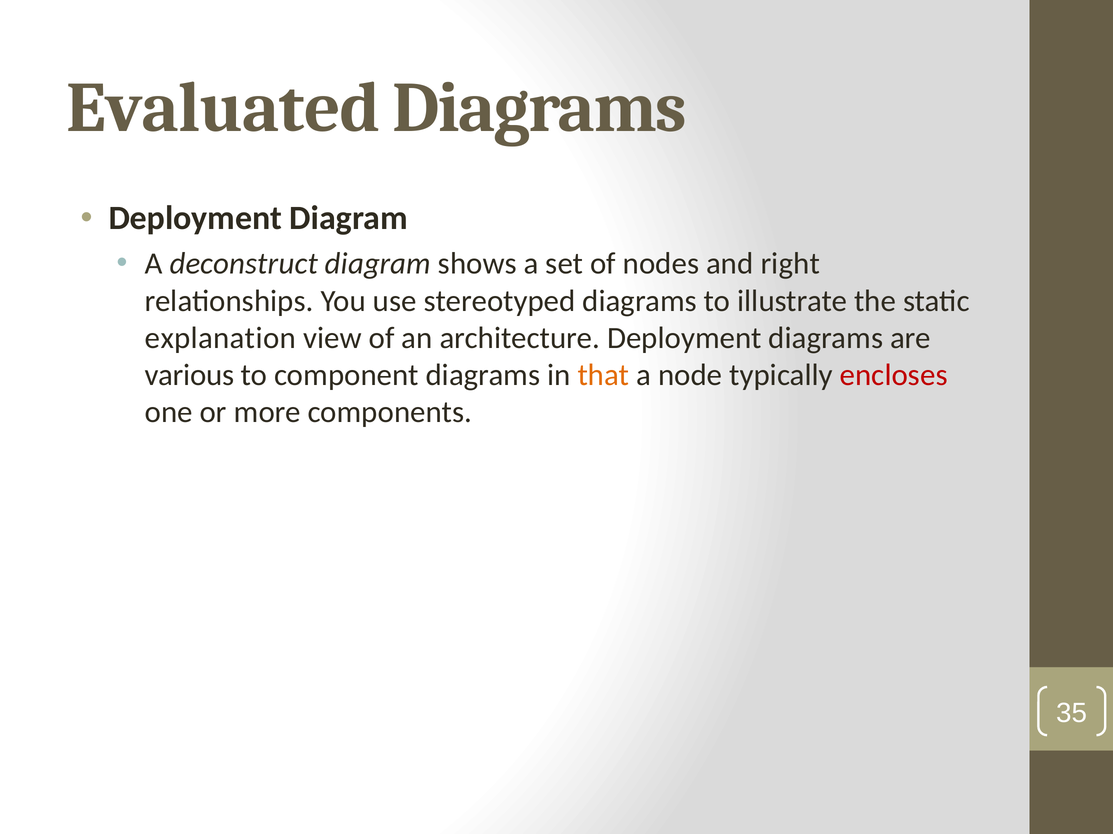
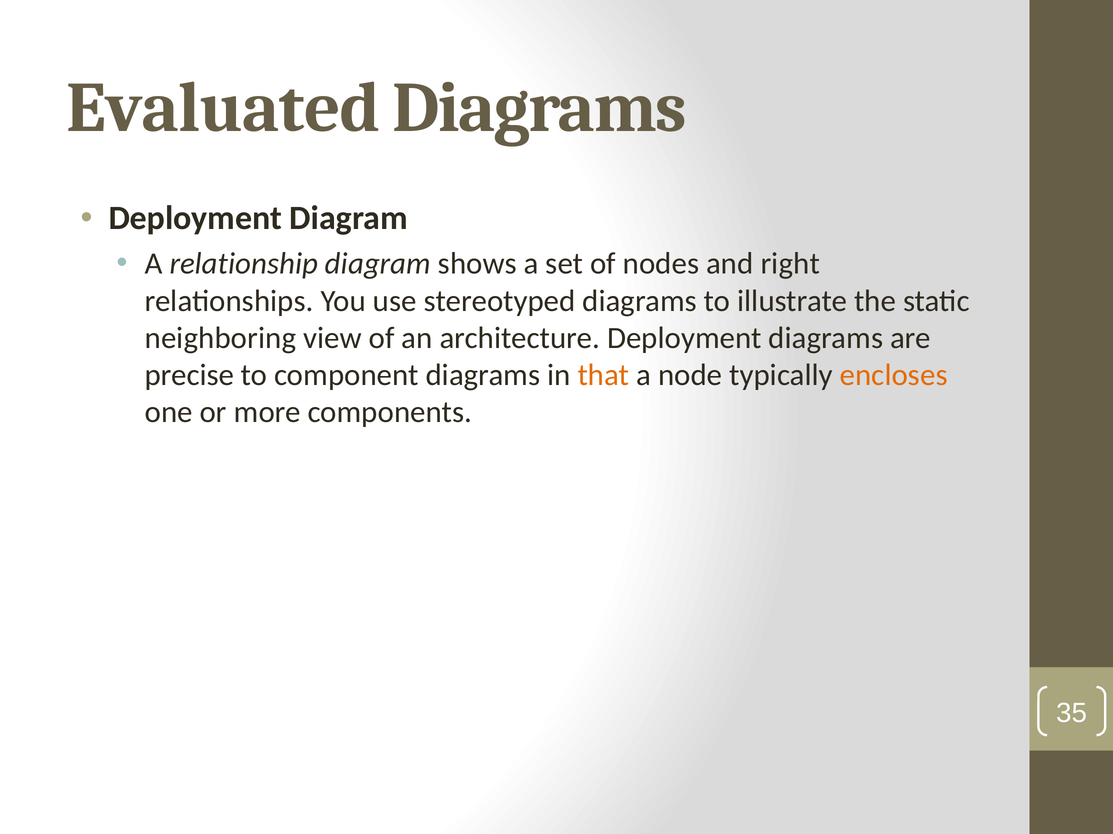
deconstruct: deconstruct -> relationship (244, 264)
explanation: explanation -> neighboring (220, 338)
various: various -> precise (189, 375)
encloses colour: red -> orange (894, 375)
